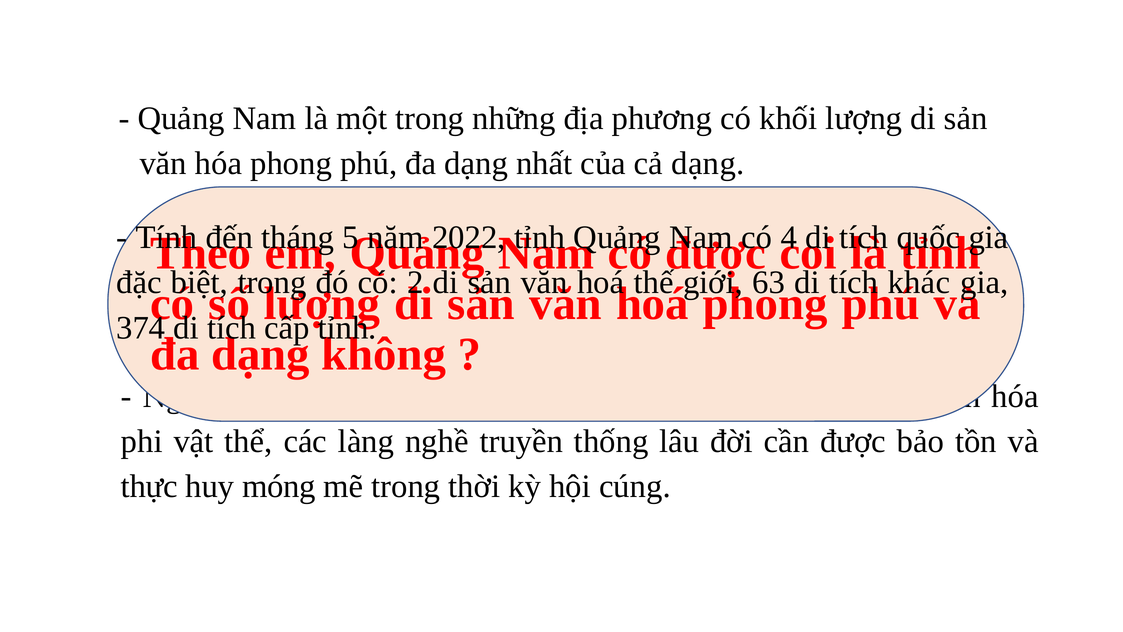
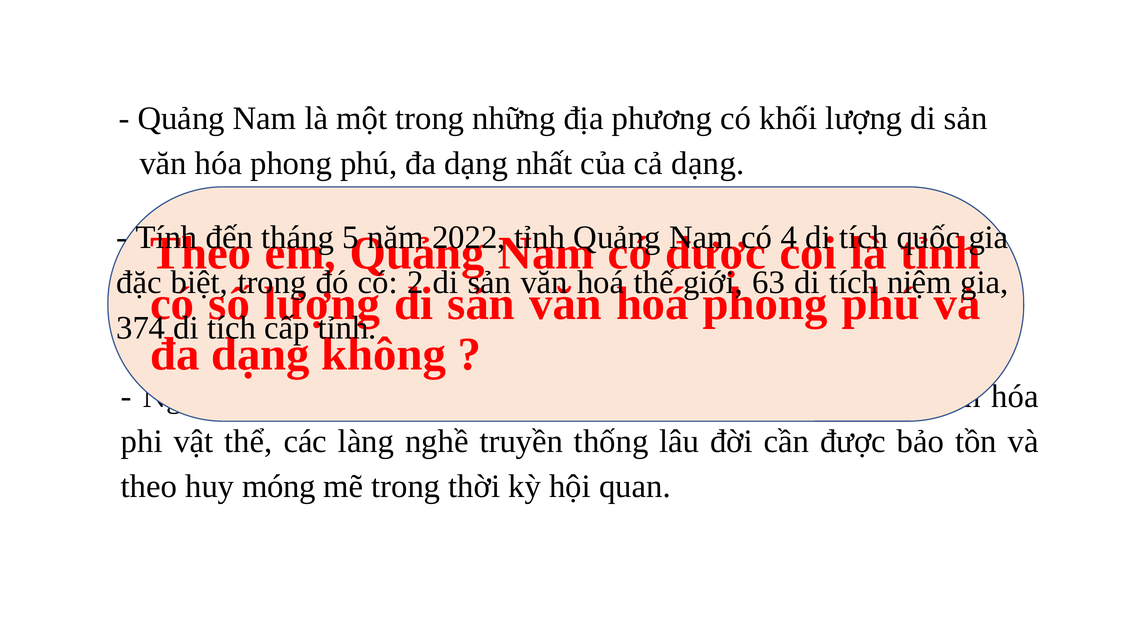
khác: khác -> niệm (919, 282)
thực: thực -> theo (149, 486)
cúng: cúng -> quan (635, 486)
